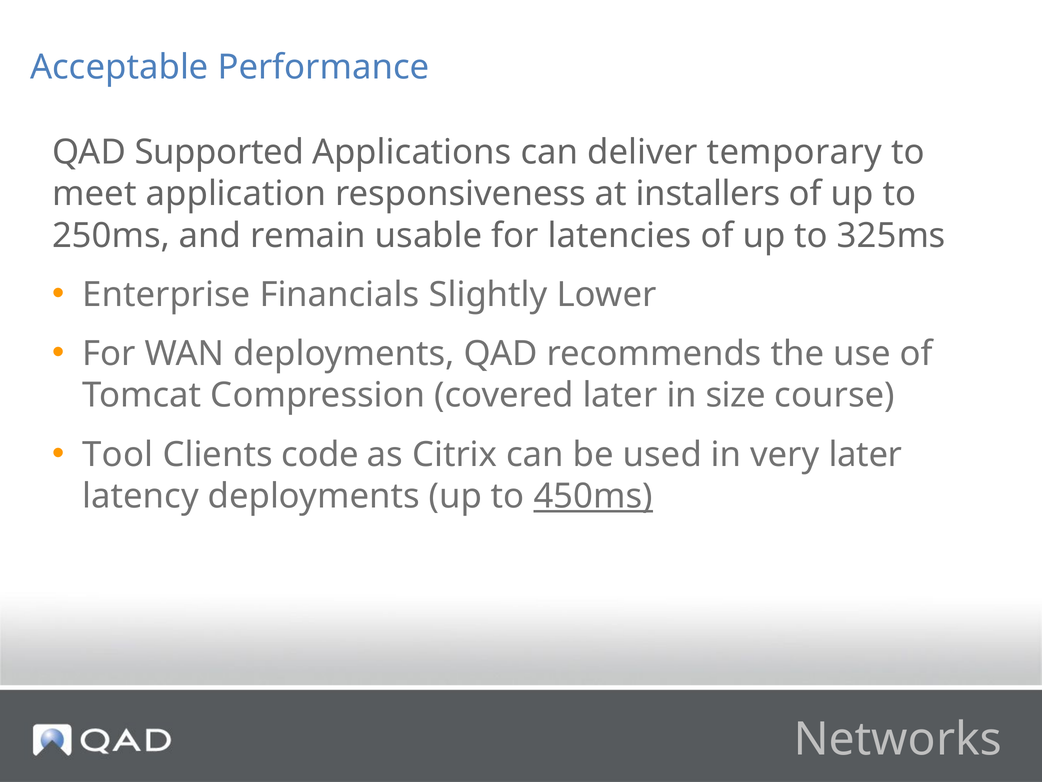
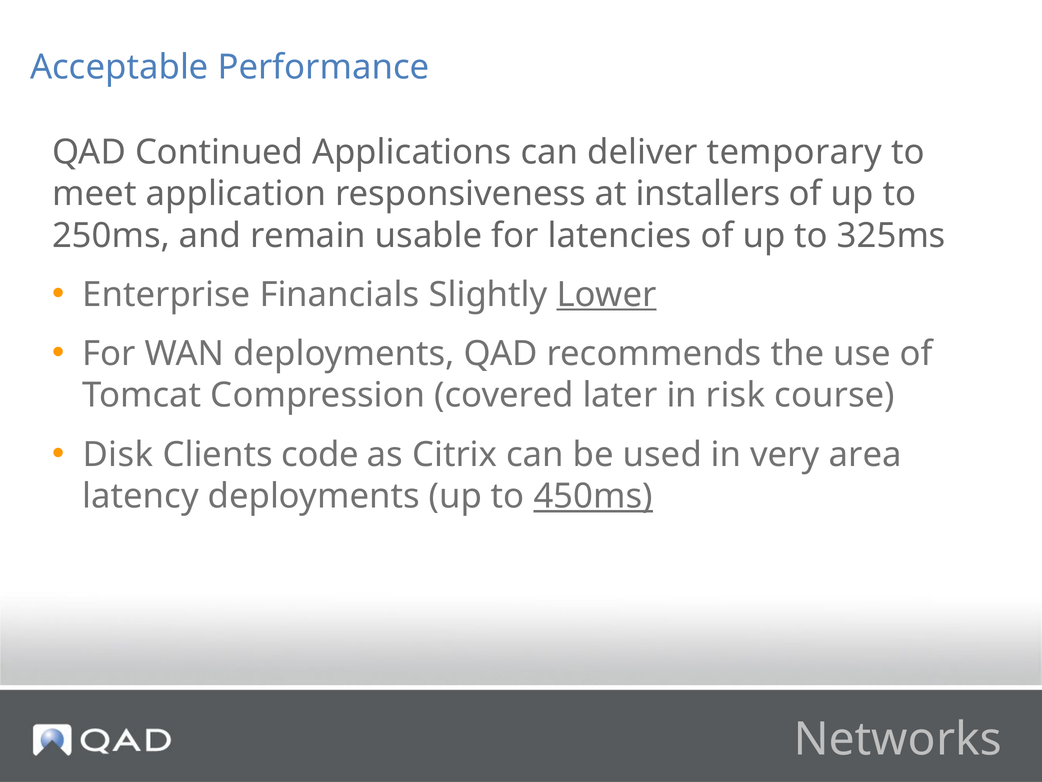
Supported: Supported -> Continued (219, 152)
Lower underline: none -> present (607, 295)
size: size -> risk (736, 395)
Tool: Tool -> Disk (118, 454)
very later: later -> area (865, 454)
